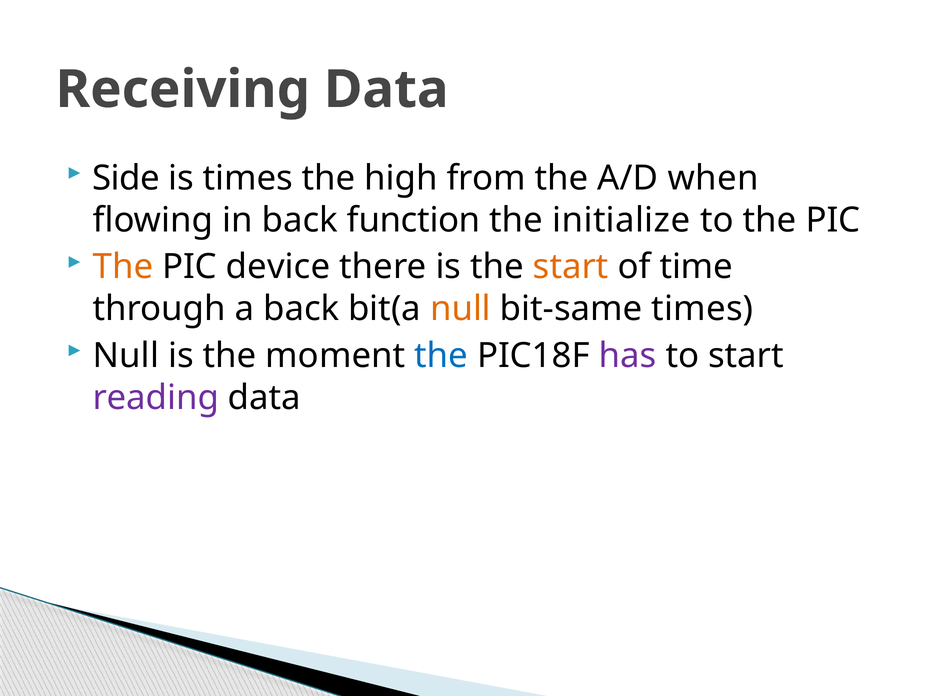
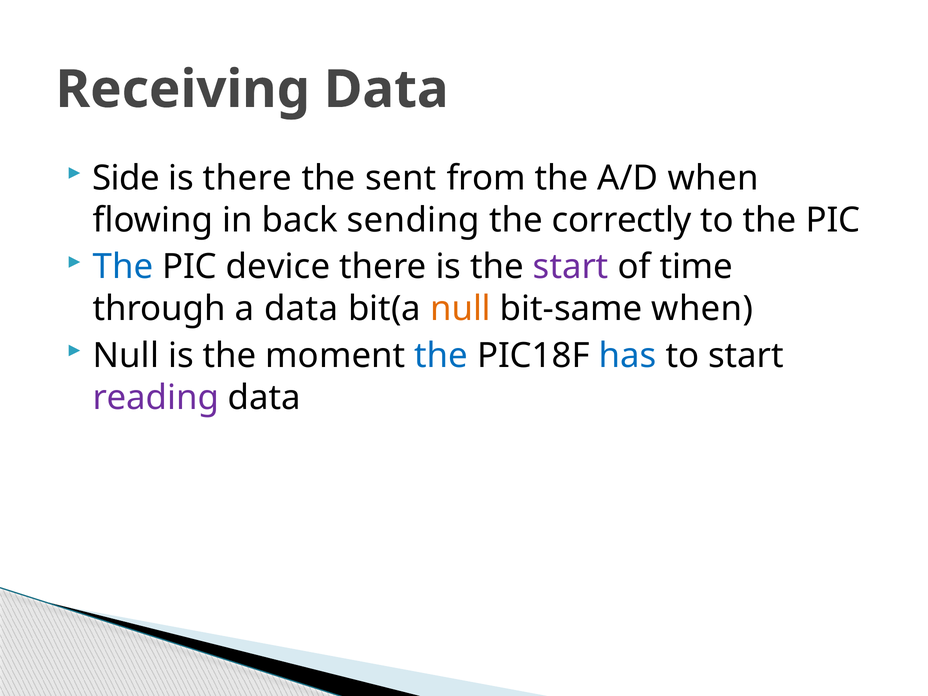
is times: times -> there (248, 178)
high: high -> sent (401, 178)
function: function -> sending (413, 220)
initialize: initialize -> correctly (622, 220)
The colour: orange -> blue (123, 267)
start colour: orange -> purple (571, 267)
a back: back -> data (301, 309)
bit-same times: times -> when (702, 309)
has colour: purple -> blue (628, 356)
